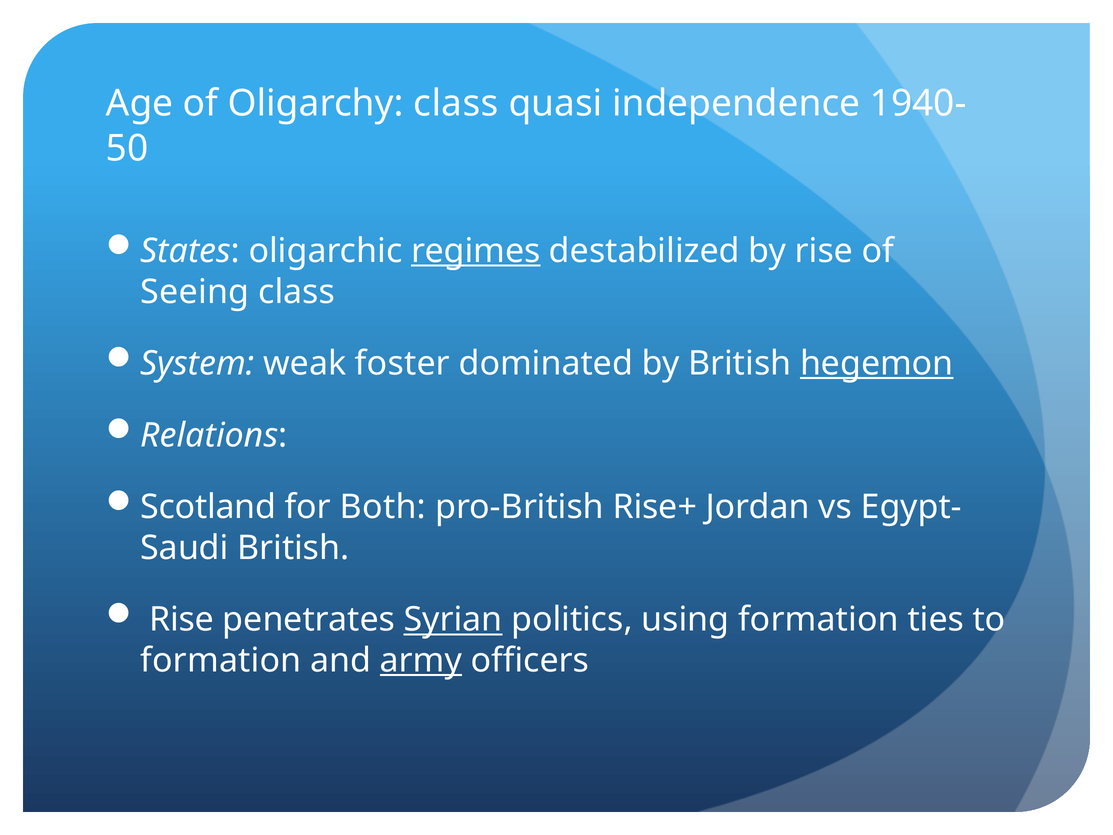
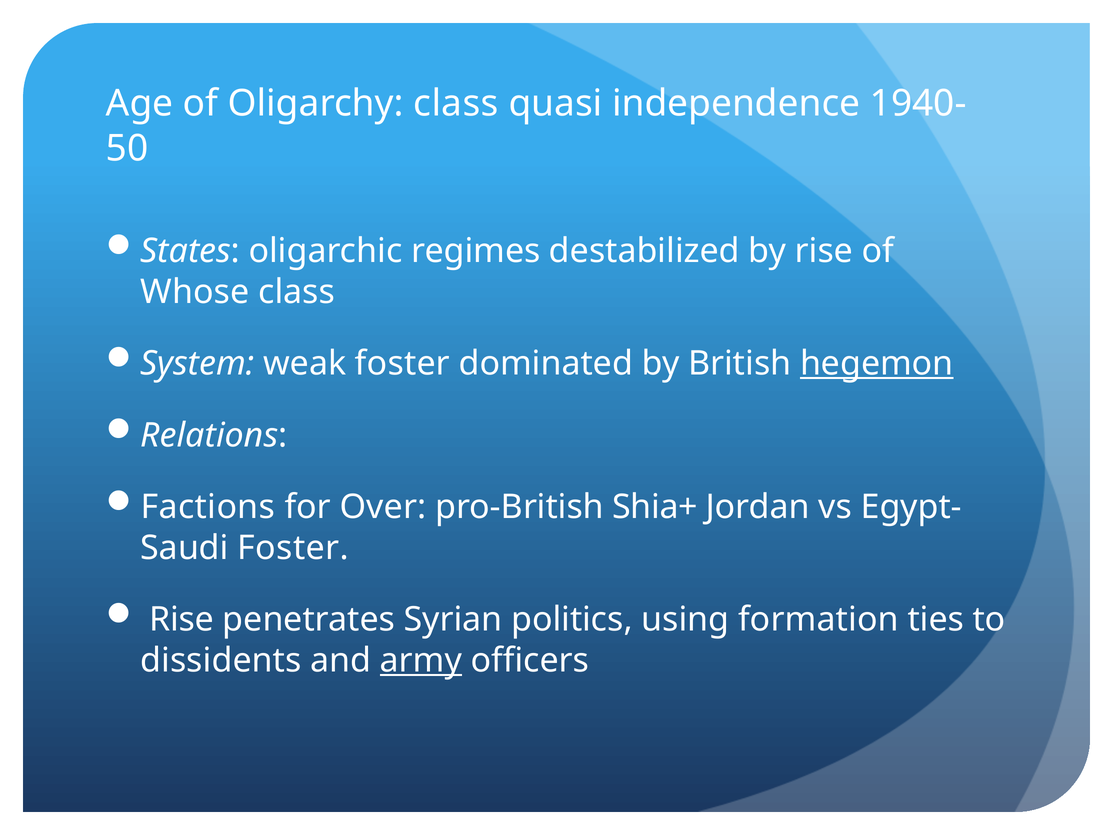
regimes underline: present -> none (476, 251)
Seeing: Seeing -> Whose (195, 292)
Scotland: Scotland -> Factions (208, 507)
Both: Both -> Over (383, 507)
Rise+: Rise+ -> Shia+ (655, 507)
British: British -> Foster (293, 548)
Syrian underline: present -> none (453, 619)
formation: formation -> dissidents (221, 660)
